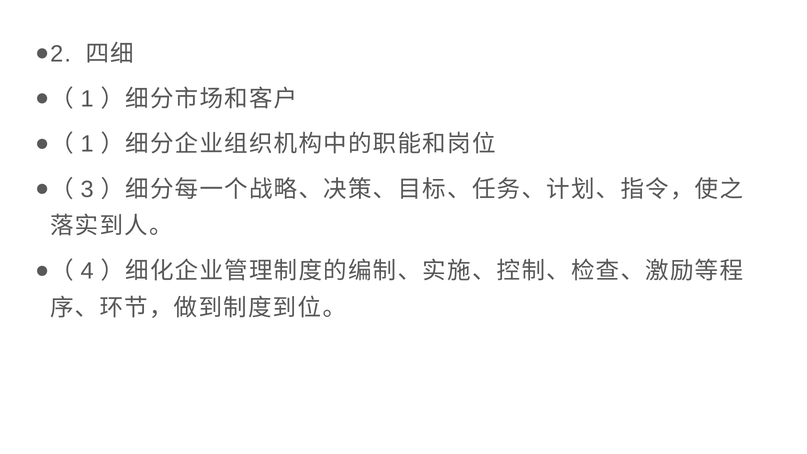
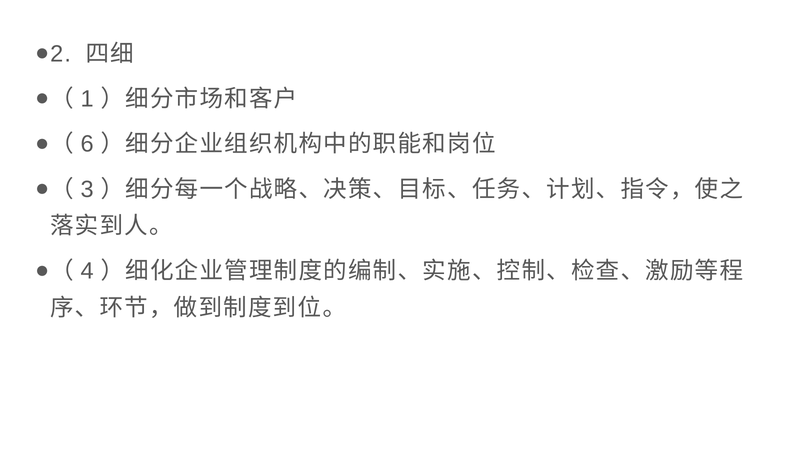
1: 1 -> 6 (87, 144)
